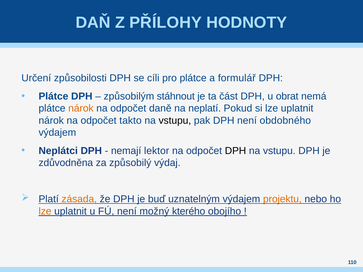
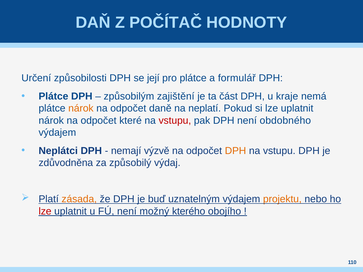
PŘÍLOHY: PŘÍLOHY -> POČÍTAČ (166, 23)
cíli: cíli -> její (153, 78)
stáhnout: stáhnout -> zajištění (176, 96)
obrat: obrat -> kraje (287, 96)
takto: takto -> které (131, 121)
vstupu colour: black -> red (175, 121)
lektor: lektor -> výzvě (157, 151)
DPH colour: black -> orange (235, 151)
lze colour: orange -> red (45, 211)
